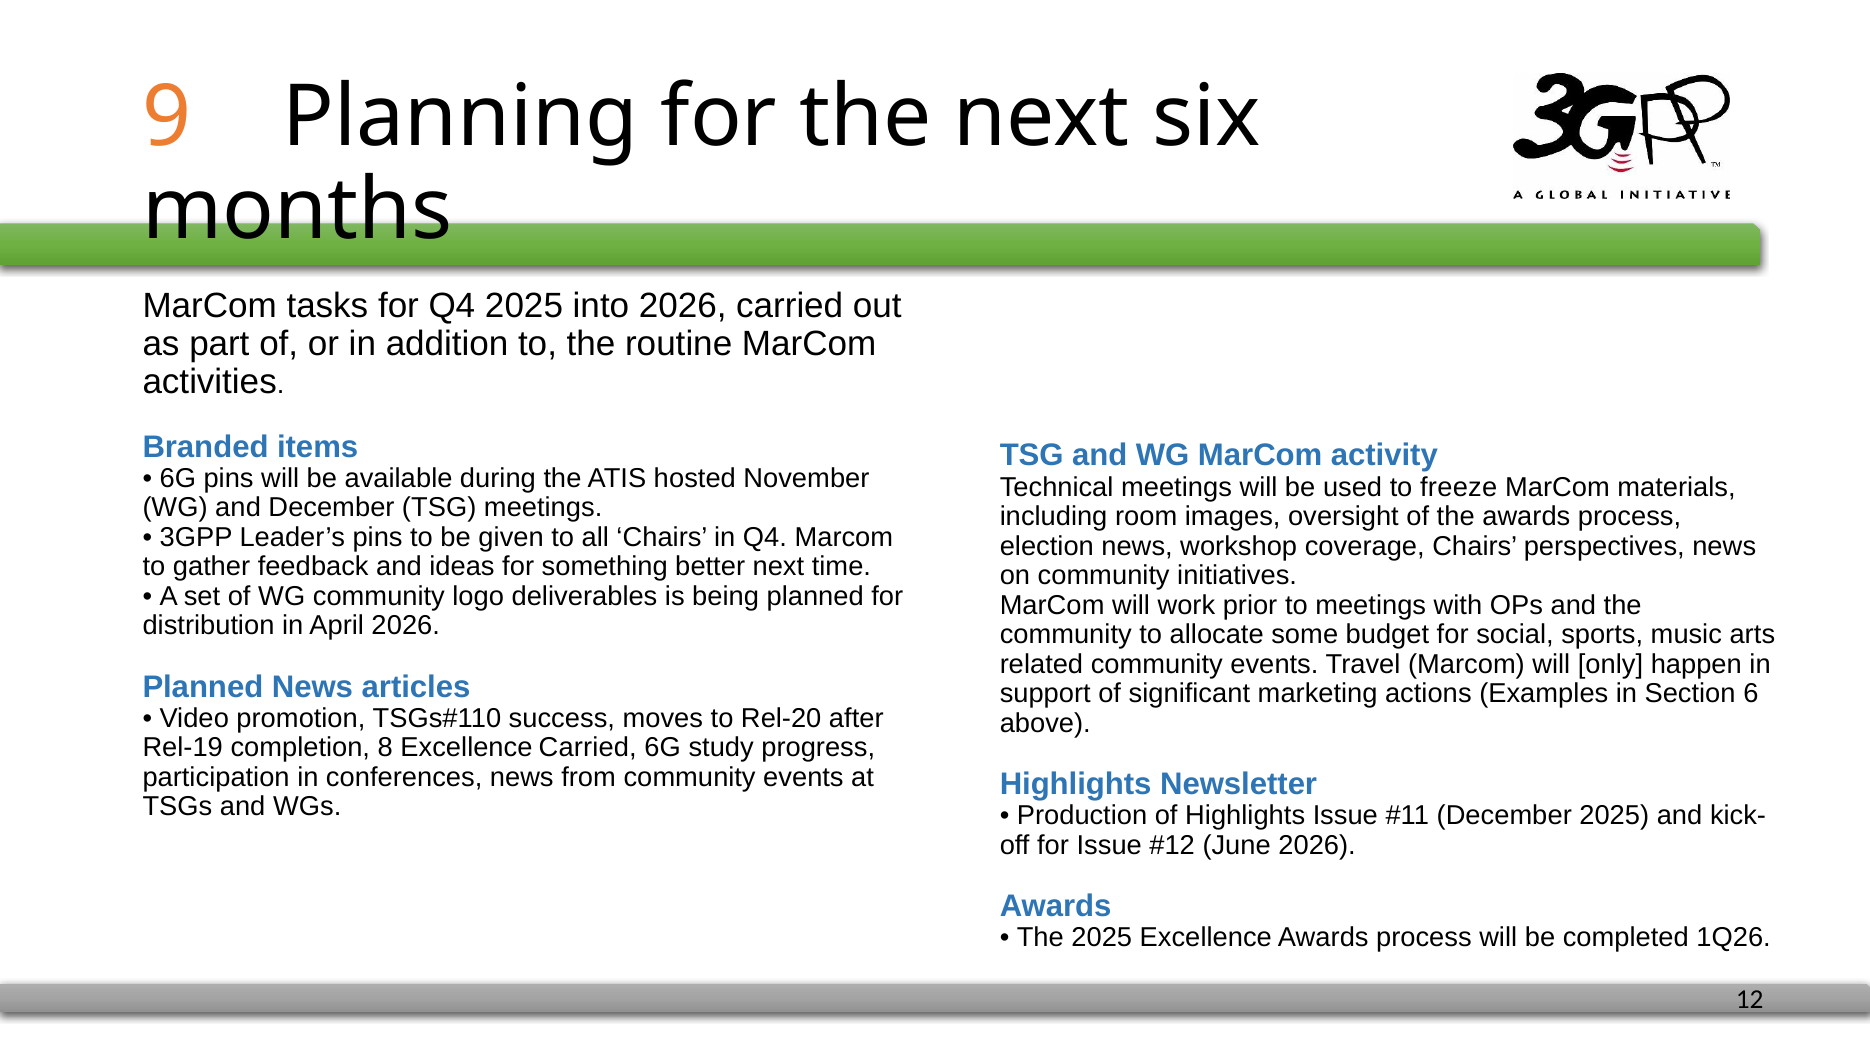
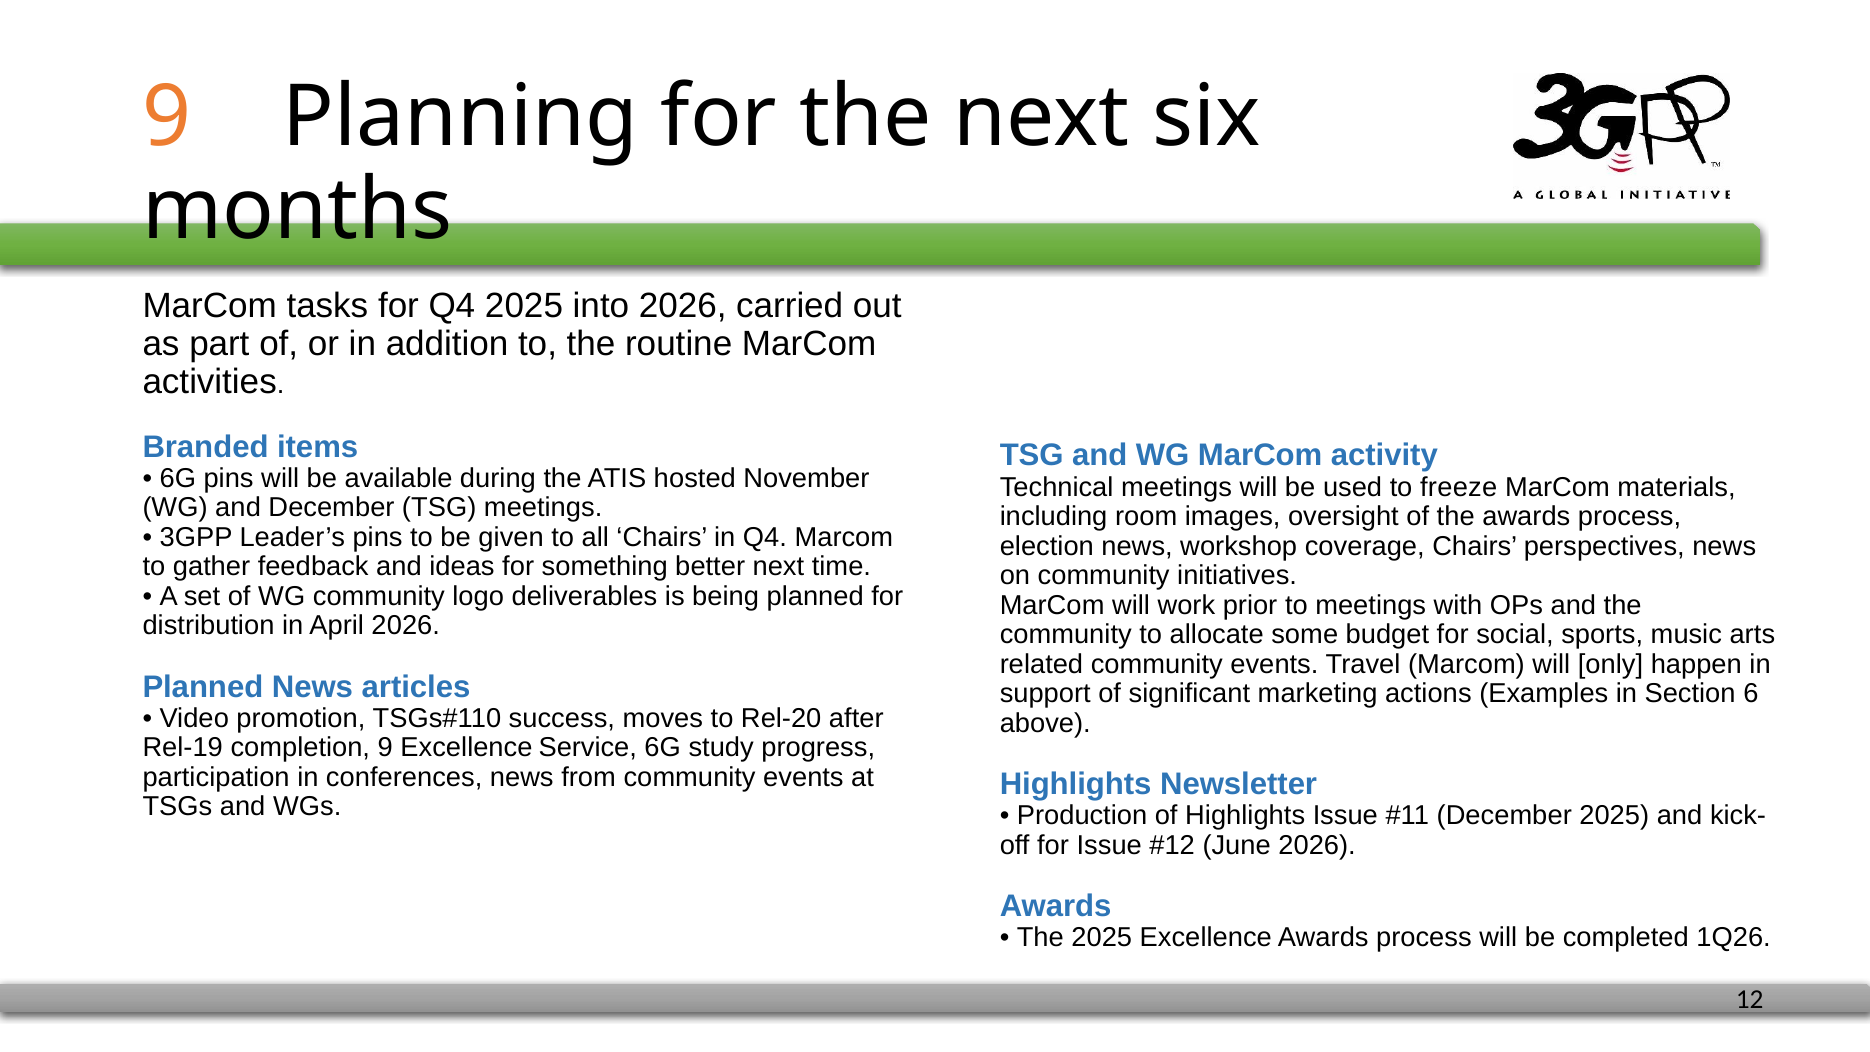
completion 8: 8 -> 9 (385, 748)
Excellence Carried: Carried -> Service (588, 748)
